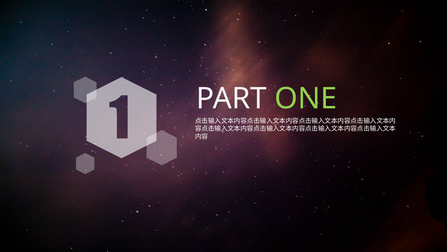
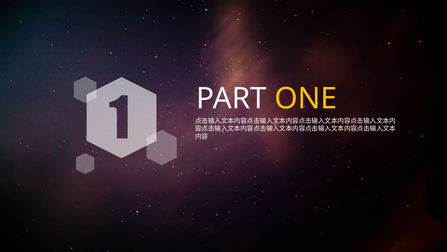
ONE colour: light green -> yellow (306, 99)
